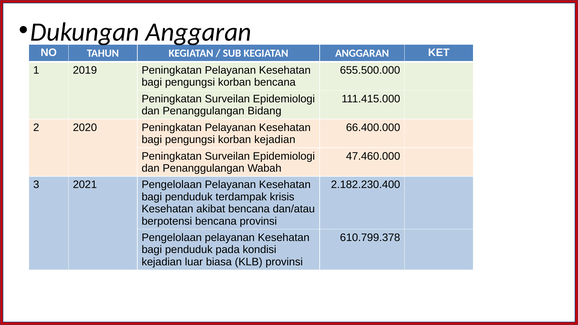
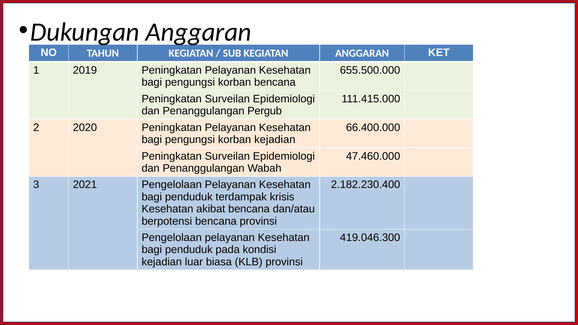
Bidang: Bidang -> Pergub (265, 111)
610.799.378: 610.799.378 -> 419.046.300 (370, 238)
